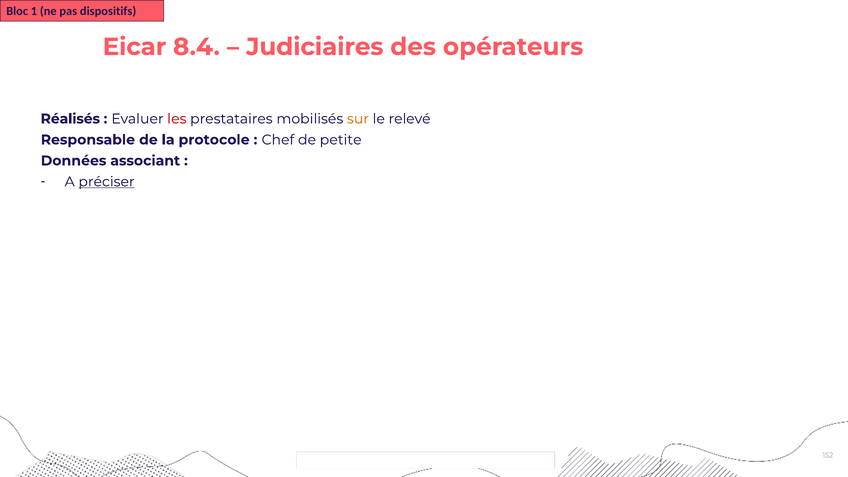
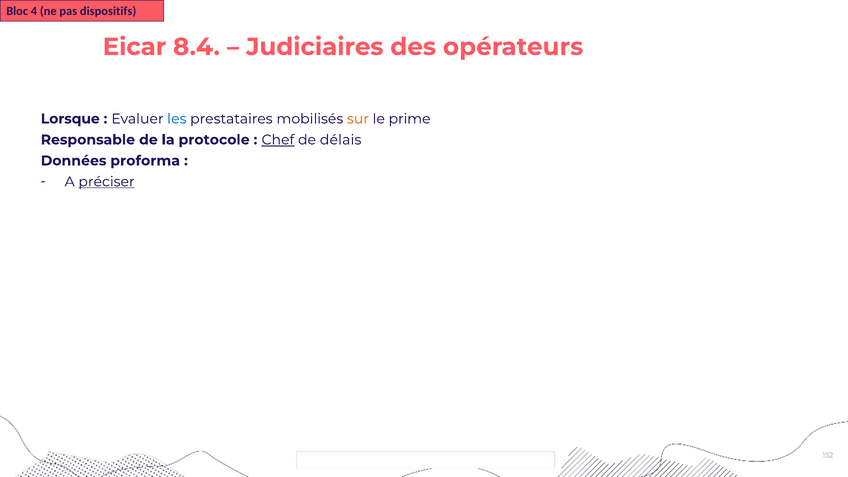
1: 1 -> 4 (34, 11)
Réalisés: Réalisés -> Lorsque (70, 119)
les colour: red -> blue (177, 119)
relevé: relevé -> prime (410, 119)
Chef underline: none -> present (278, 140)
petite: petite -> délais (341, 140)
associant: associant -> proforma (145, 161)
